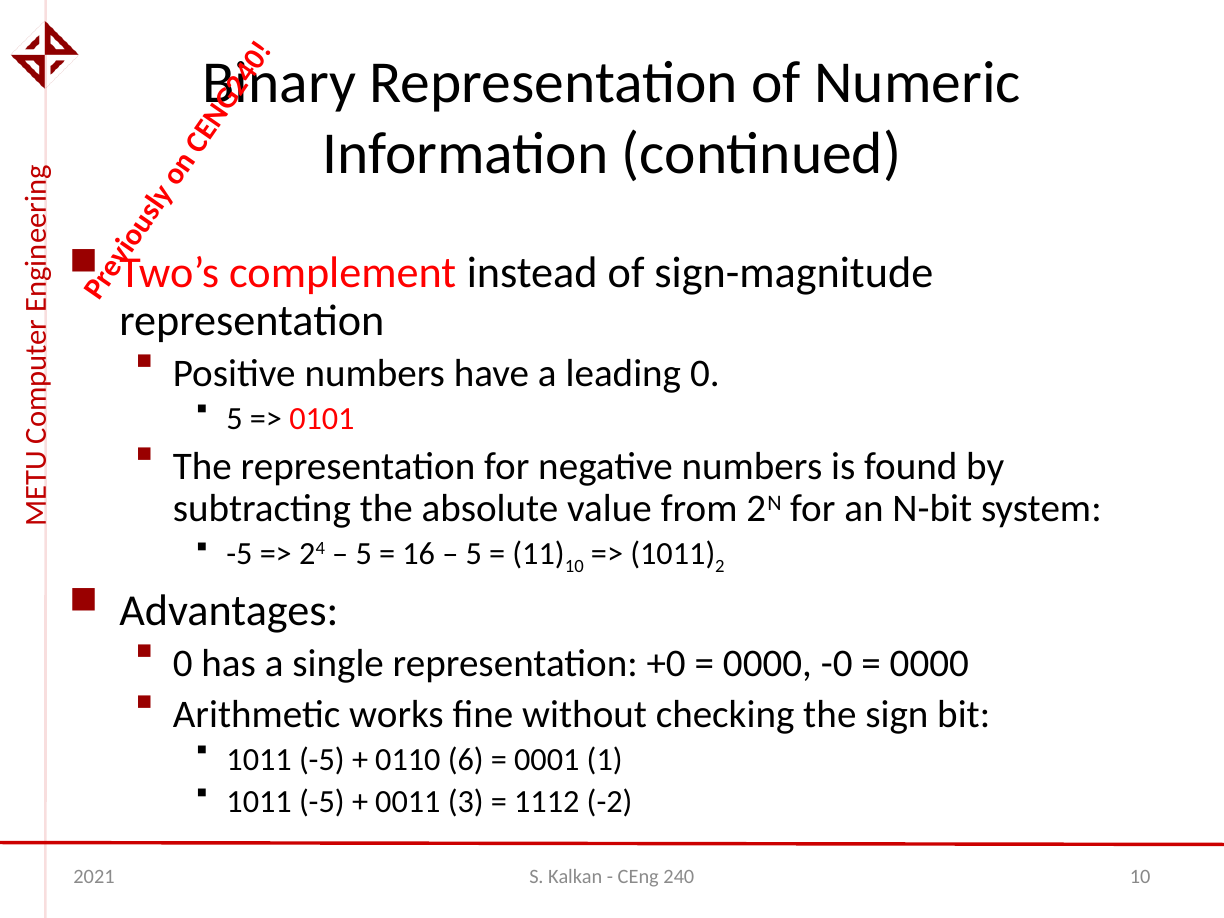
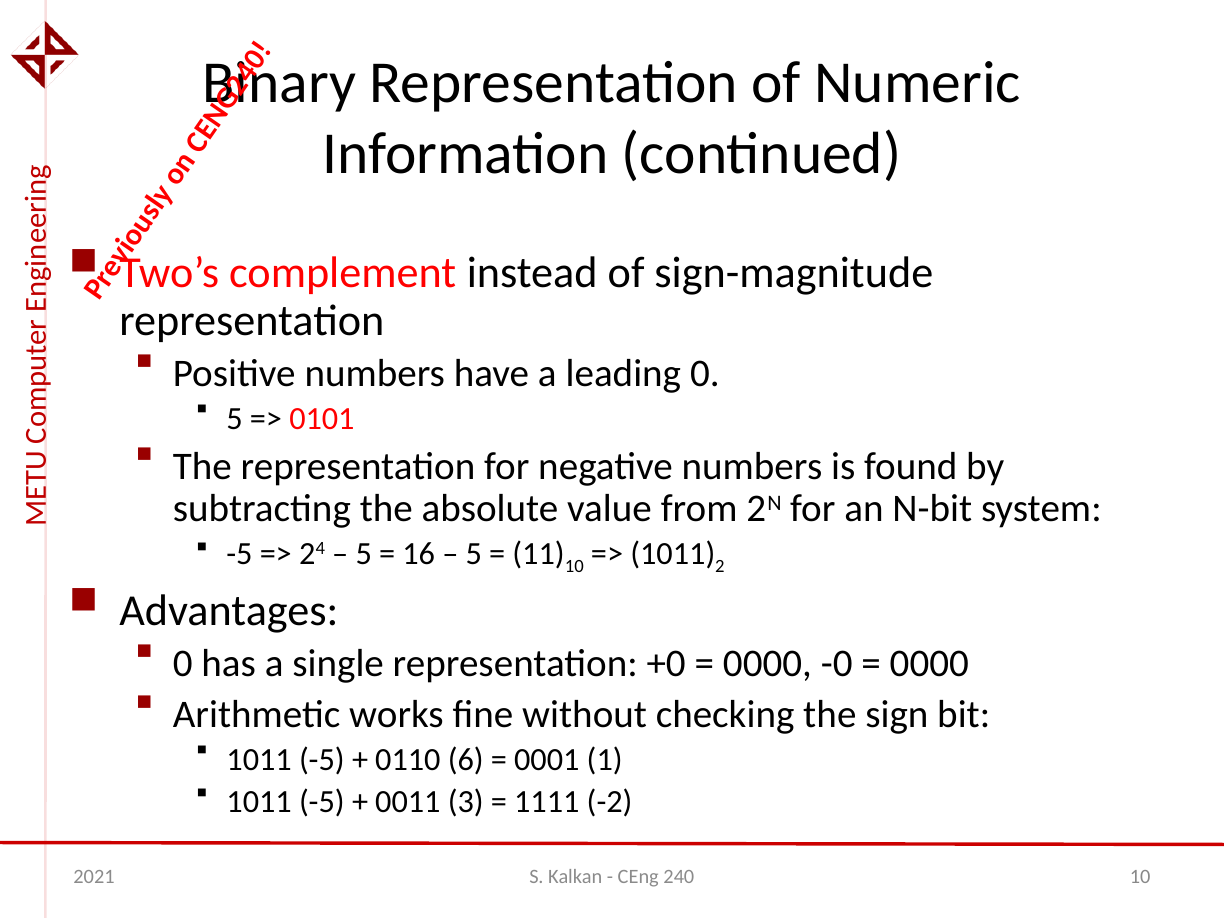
1112: 1112 -> 1111 (547, 802)
